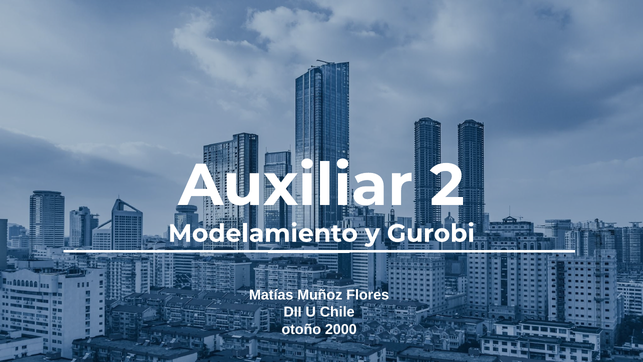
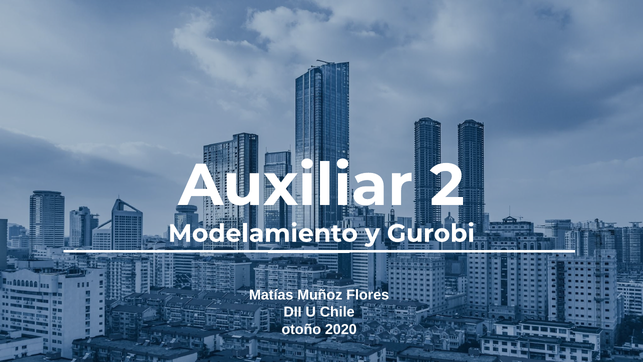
2000: 2000 -> 2020 (341, 329)
